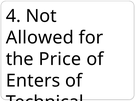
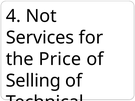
Allowed: Allowed -> Services (40, 38)
Enters: Enters -> Selling (33, 81)
